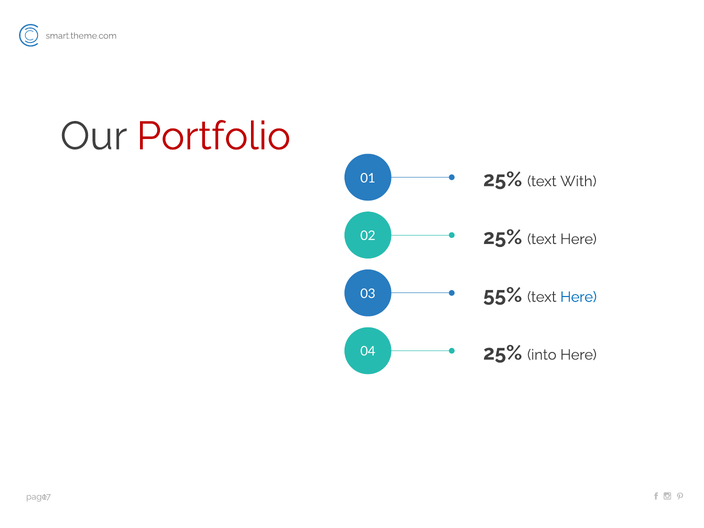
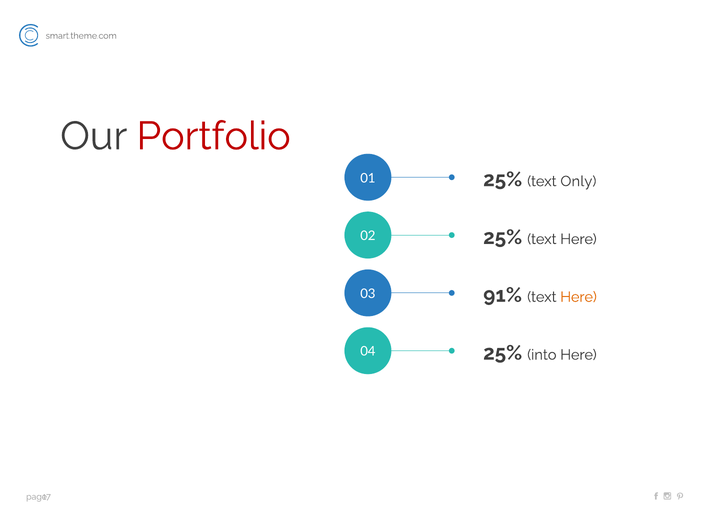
With: With -> Only (578, 181)
55%: 55% -> 91% (503, 295)
Here colour: blue -> orange (579, 297)
